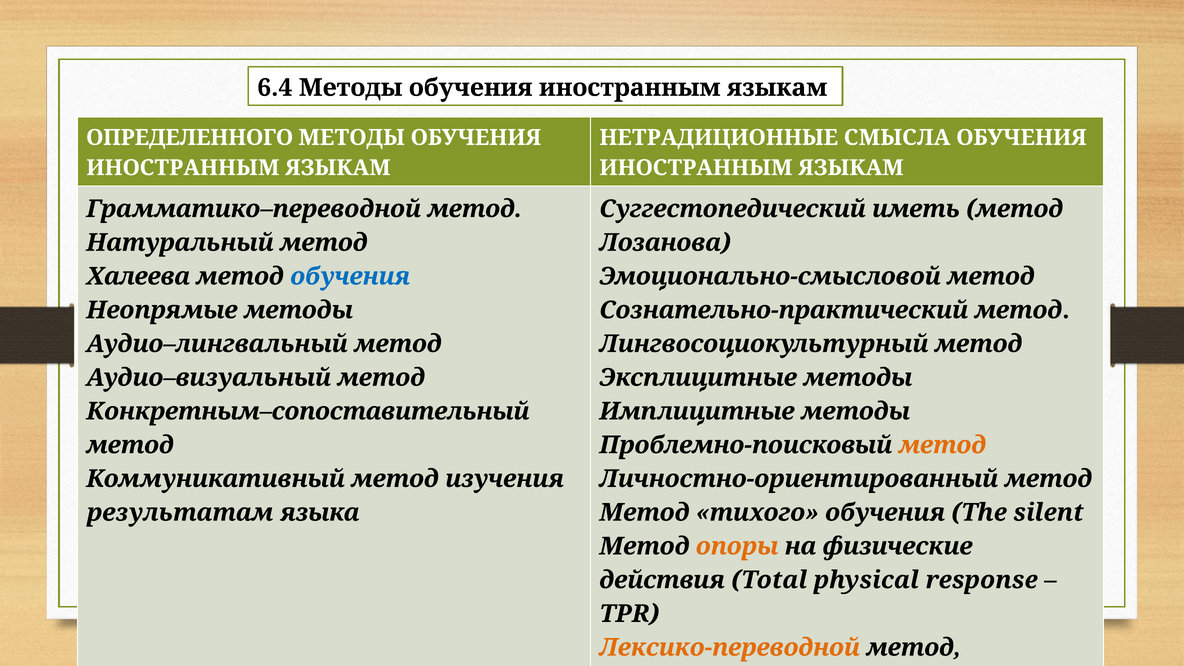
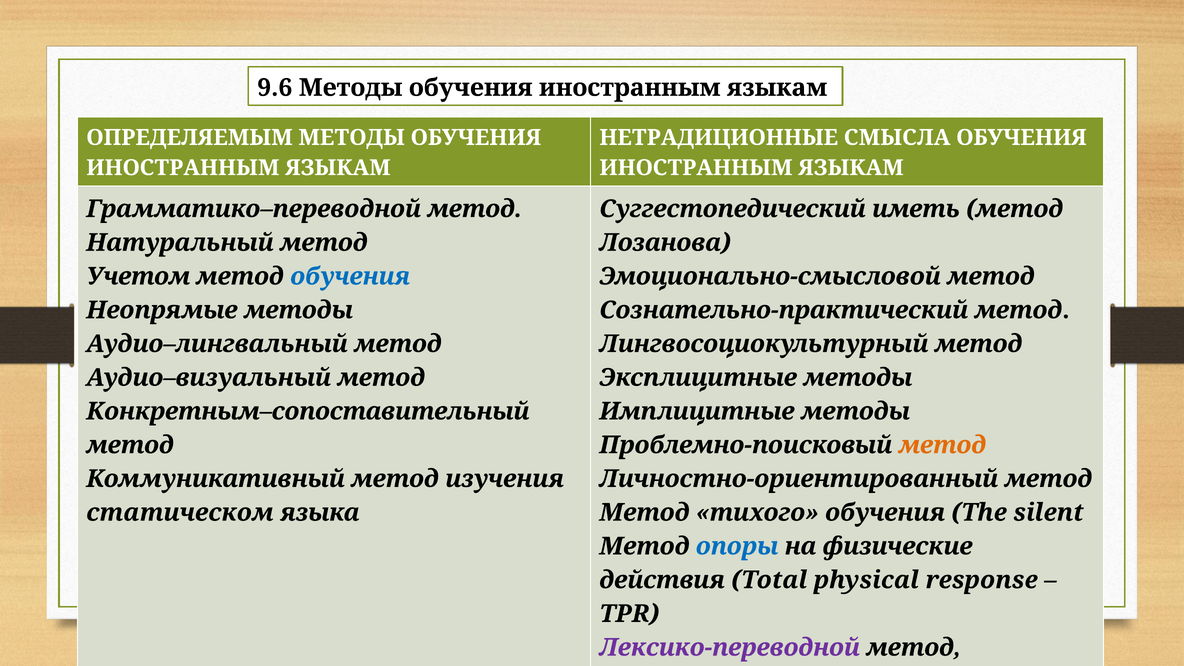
6.4: 6.4 -> 9.6 (275, 88)
ОПРЕДЕЛЕННОГО: ОПРЕДЕЛЕННОГО -> ОПРЕДЕЛЯЕМЫМ (190, 138)
Халеева: Халеева -> Учетом (138, 276)
результатам: результатам -> стaтическом (180, 513)
опоры colour: orange -> blue (737, 546)
Лексико-переводной colour: orange -> purple (730, 647)
